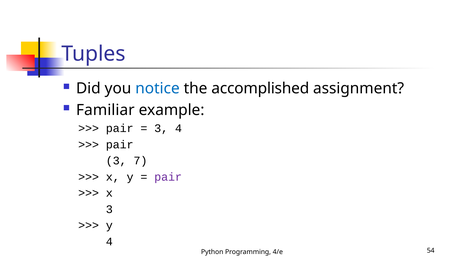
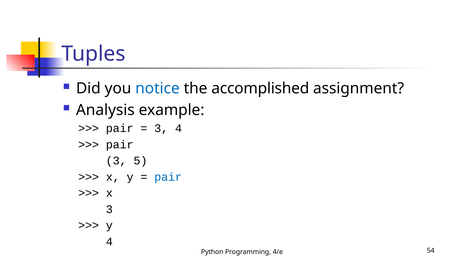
Familiar: Familiar -> Analysis (105, 110)
7: 7 -> 5 (140, 160)
pair colour: purple -> blue (168, 176)
